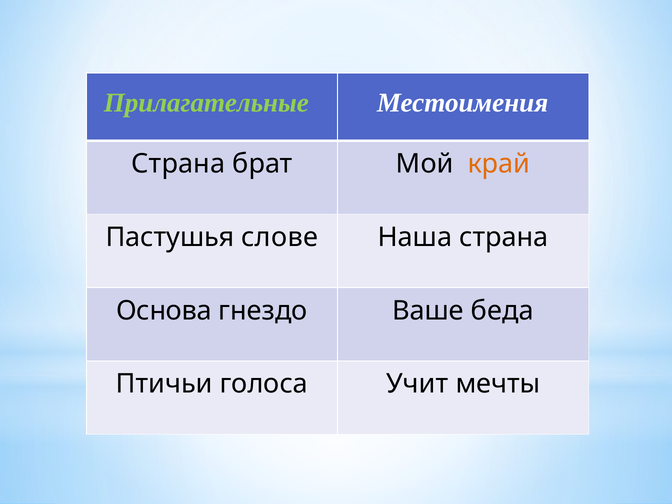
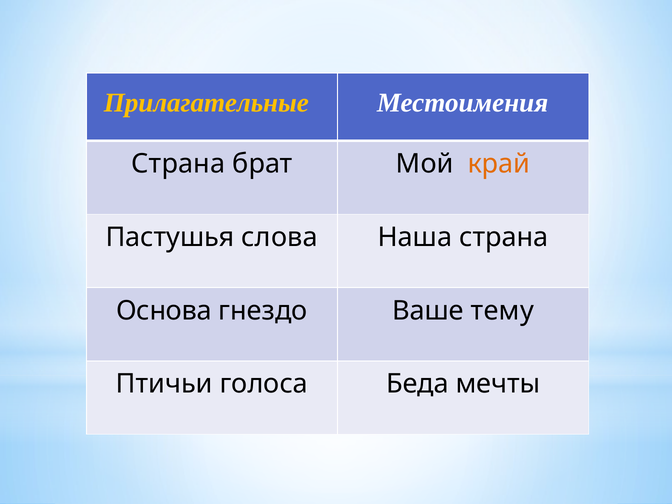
Прилагательные colour: light green -> yellow (206, 103)
слове: слове -> слова (280, 237)
беда: беда -> тему (502, 311)
Учит: Учит -> Беда (417, 384)
